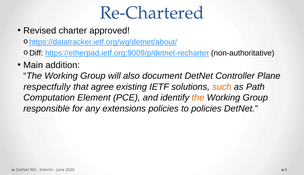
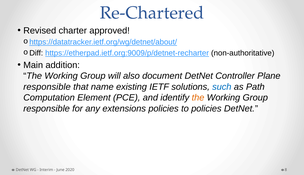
respectfully: respectfully -> responsible (47, 87)
agree: agree -> name (102, 87)
such colour: orange -> blue (222, 87)
